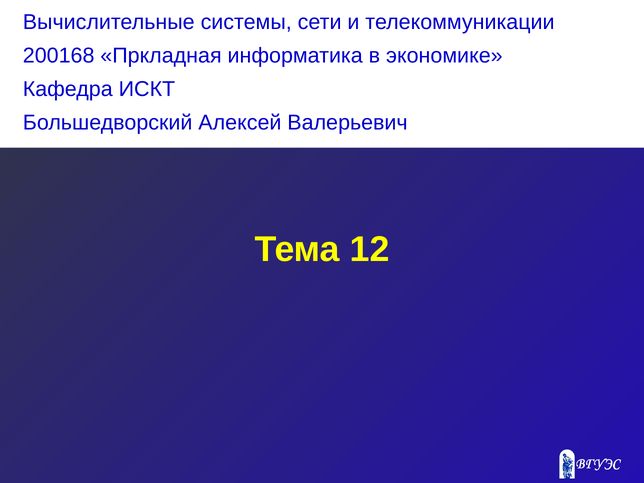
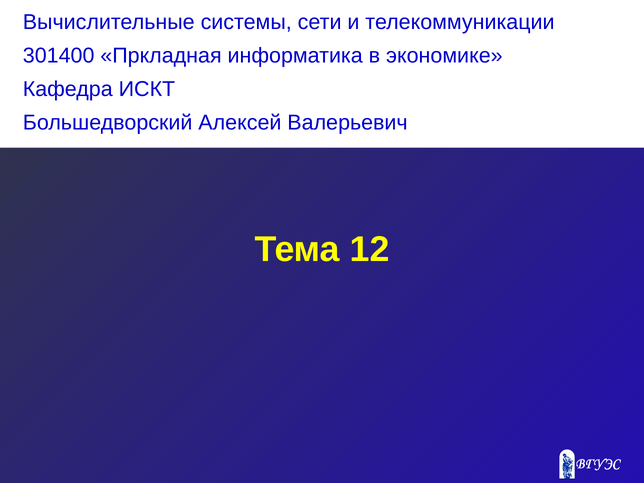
200168: 200168 -> 301400 (59, 56)
